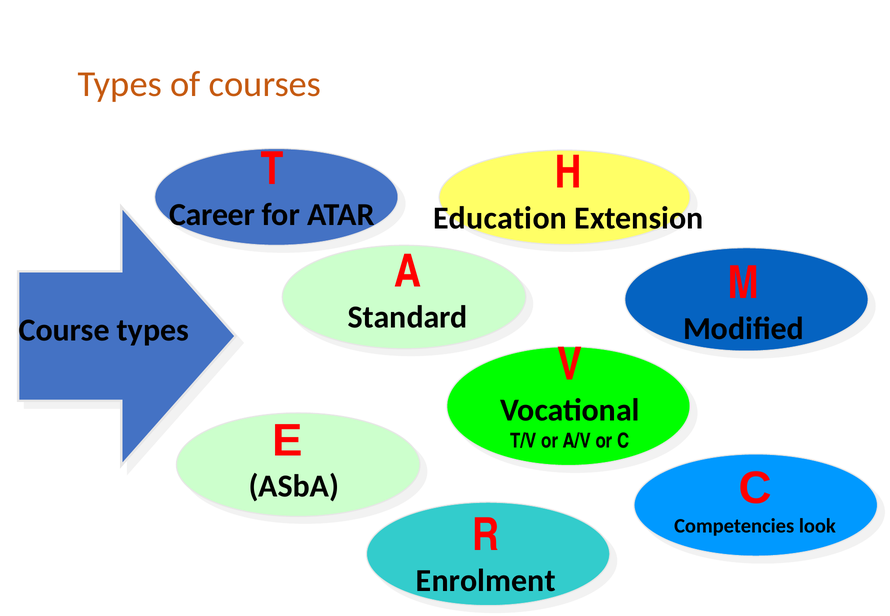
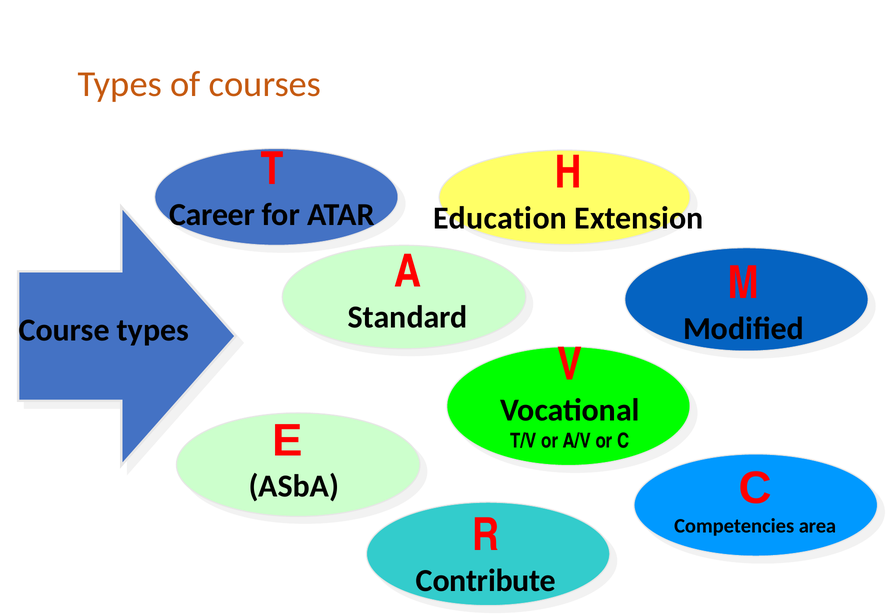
look: look -> area (817, 526)
Enrolment: Enrolment -> Contribute (486, 581)
